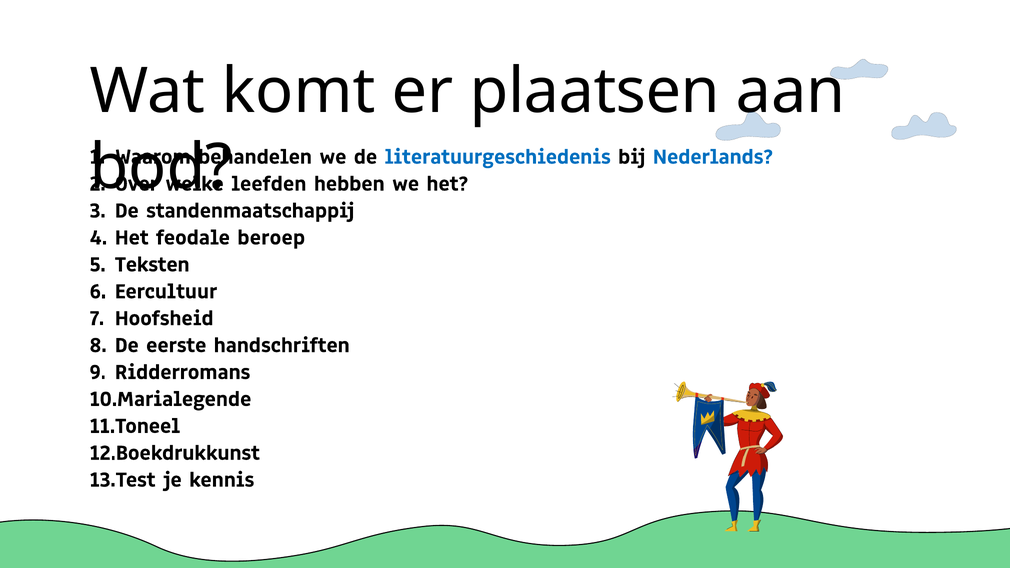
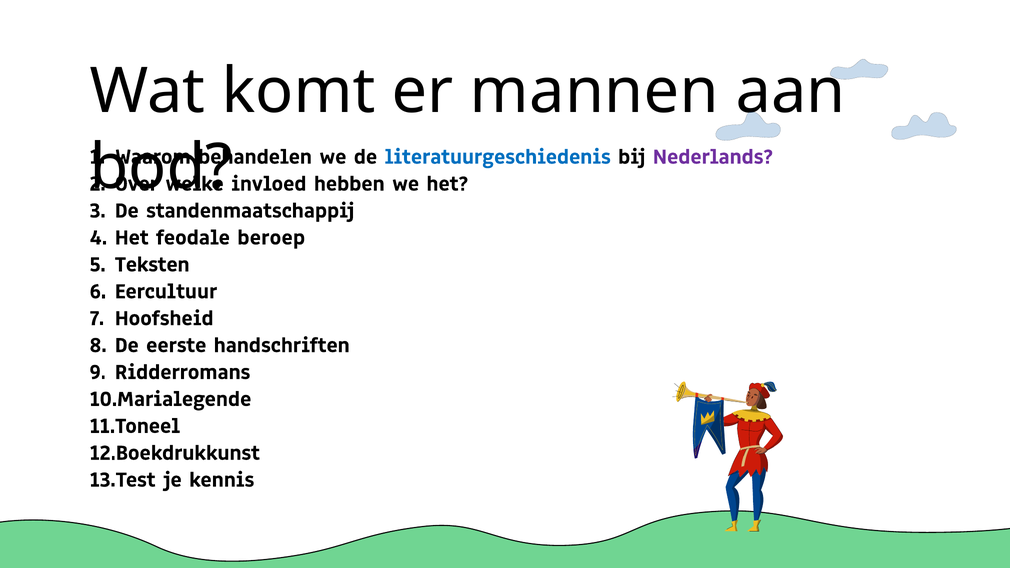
plaatsen: plaatsen -> mannen (594, 91)
Nederlands colour: blue -> purple (713, 156)
leefden: leefden -> invloed (269, 183)
